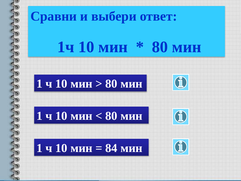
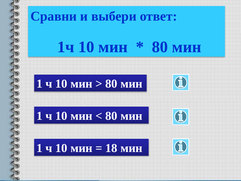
84: 84 -> 18 (111, 148)
